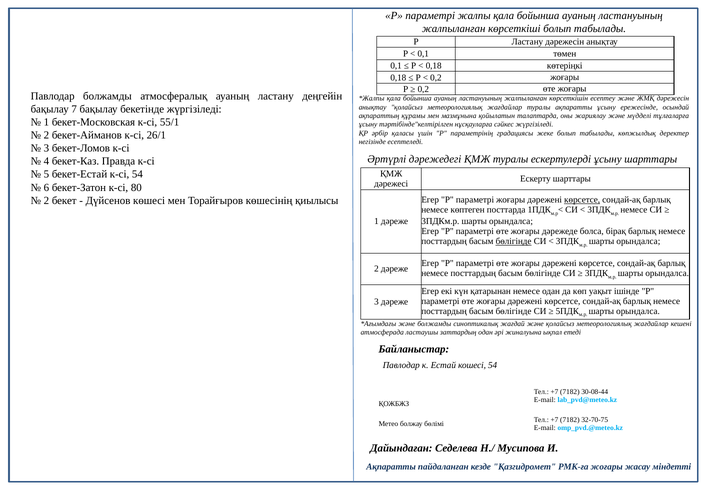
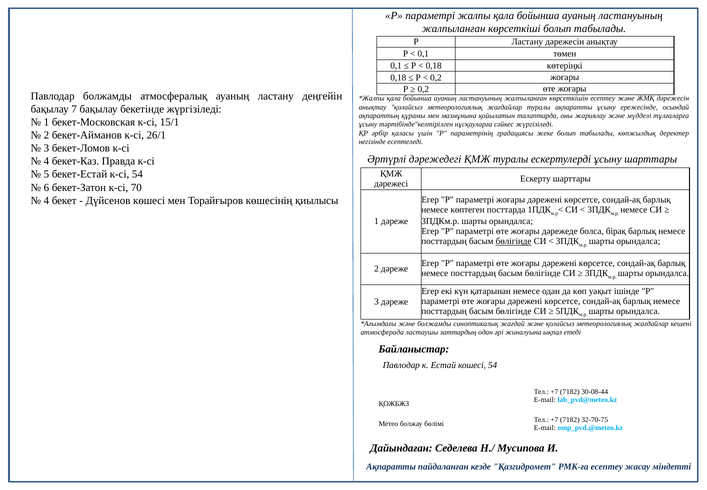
55/1: 55/1 -> 15/1 (170, 122)
80: 80 -> 70 (136, 187)
2: 2 -> 4 (46, 200)
көрсетсе underline: present -> none (582, 200)
РМК-ға жоғары: жоғары -> есептеу (607, 466)
